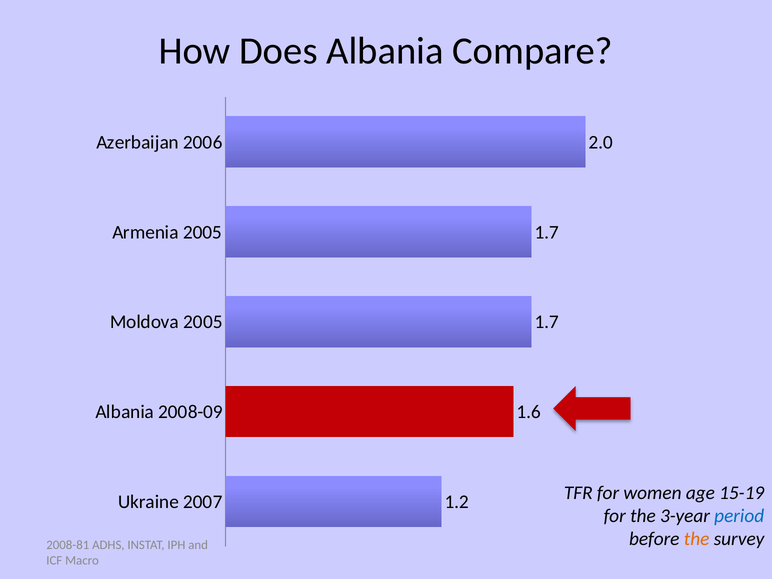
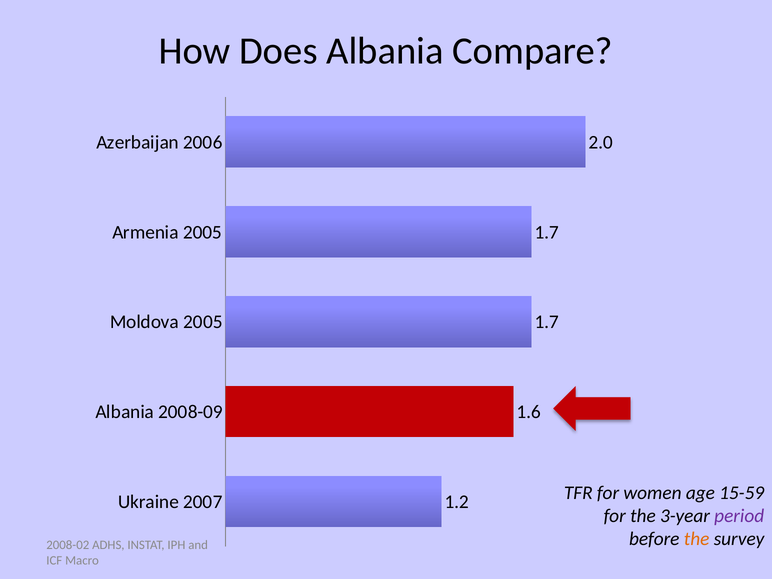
15-19: 15-19 -> 15-59 (742, 493)
period colour: blue -> purple (739, 516)
2008-81: 2008-81 -> 2008-02 (68, 545)
